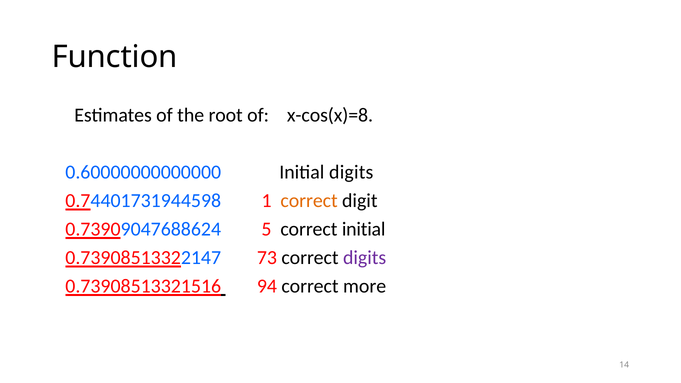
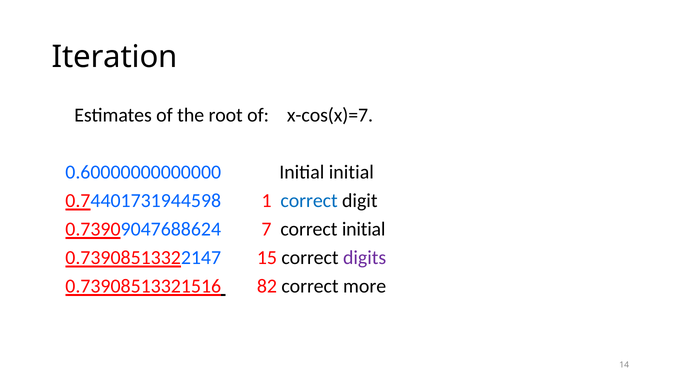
Function: Function -> Iteration (115, 57)
x-cos(x)=8: x-cos(x)=8 -> x-cos(x)=7 (330, 115)
Initial digits: digits -> initial (351, 172)
correct colour: orange -> blue (309, 201)
5: 5 -> 7 (266, 229)
73: 73 -> 15 (267, 258)
94: 94 -> 82 (267, 286)
